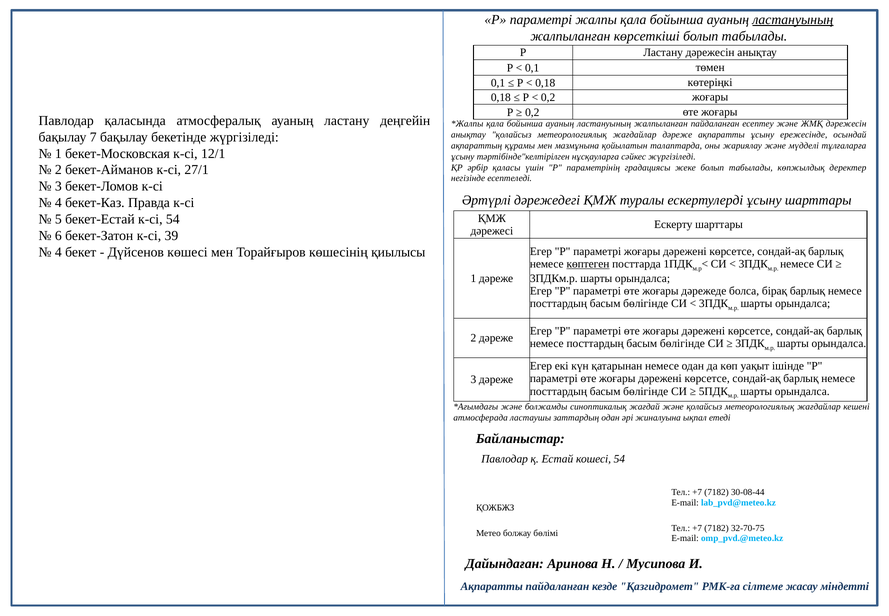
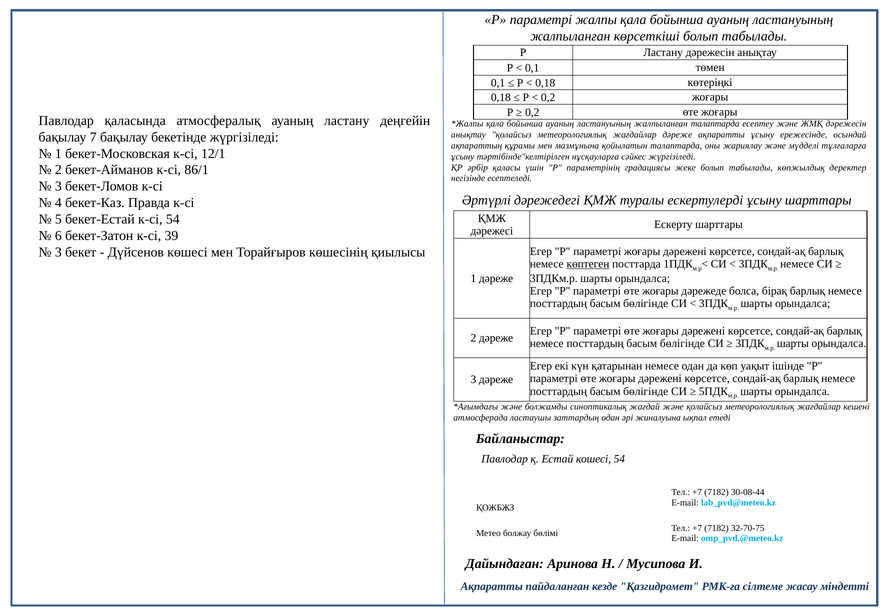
ластануының underline: present -> none (793, 20)
жалпыланған пайдаланған: пайдаланған -> талаптарда (715, 124)
27/1: 27/1 -> 86/1 (197, 170)
4: 4 -> 3 (58, 252)
